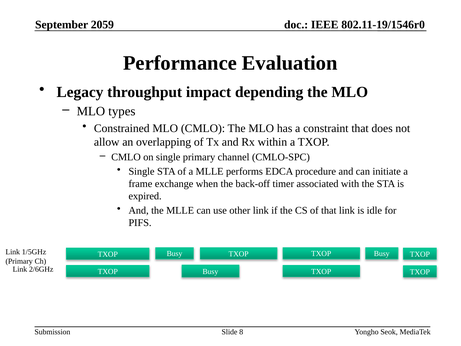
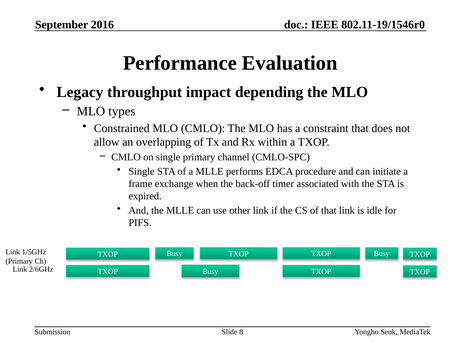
2059: 2059 -> 2016 (102, 25)
